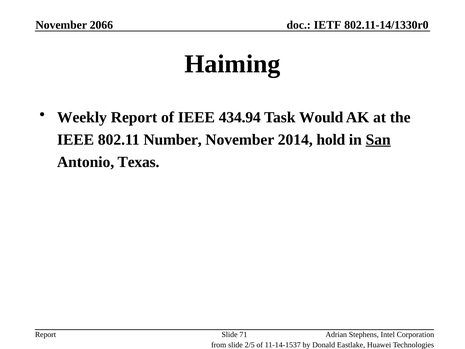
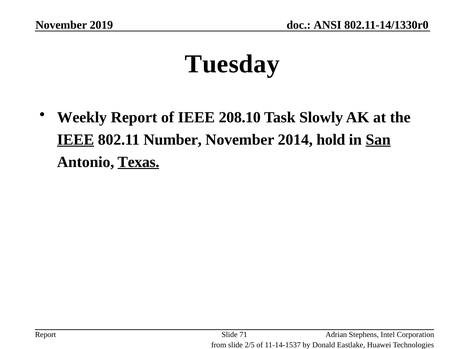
2066: 2066 -> 2019 (101, 25)
IETF: IETF -> ANSI (328, 25)
Haiming: Haiming -> Tuesday (232, 64)
434.94: 434.94 -> 208.10 (240, 117)
Would: Would -> Slowly (321, 117)
IEEE underline: none -> present (76, 140)
Texas underline: none -> present (138, 162)
